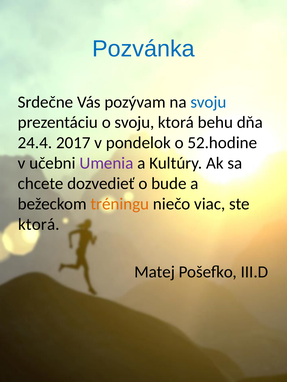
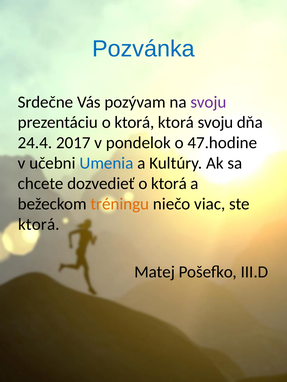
svoju colour: blue -> purple (208, 102)
prezentáciu o svoju: svoju -> ktorá (134, 123)
ktorá behu: behu -> svoju (215, 123)
52.hodine: 52.hodine -> 47.hodine (222, 143)
Umenia colour: purple -> blue (106, 163)
dozvedieť o bude: bude -> ktorá (169, 184)
